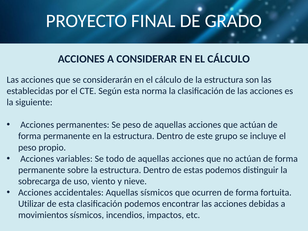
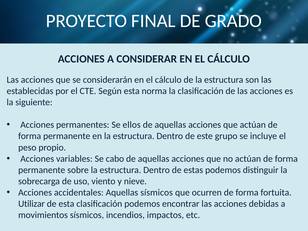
Se peso: peso -> ellos (132, 125)
todo: todo -> cabo (115, 159)
